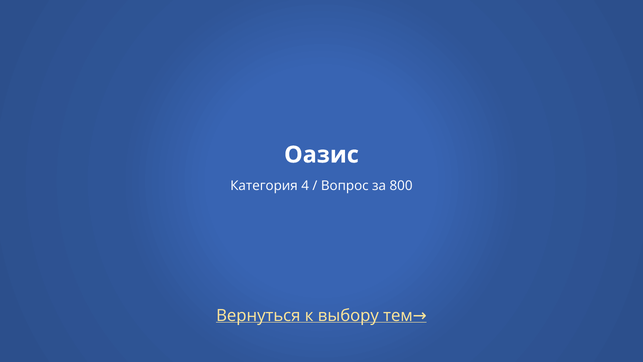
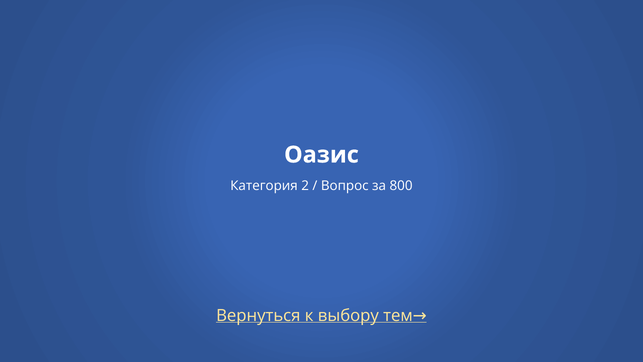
4: 4 -> 2 (305, 186)
